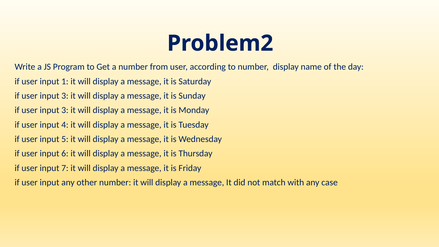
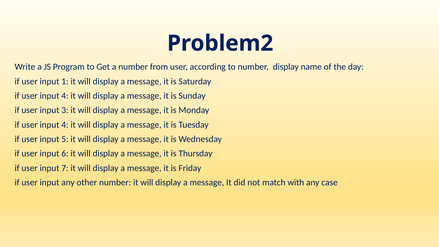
3: 3 -> 4 (65, 96)
